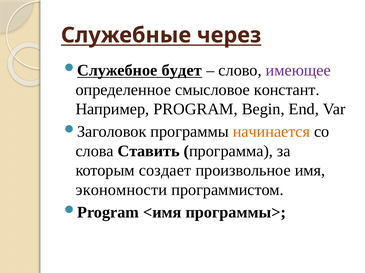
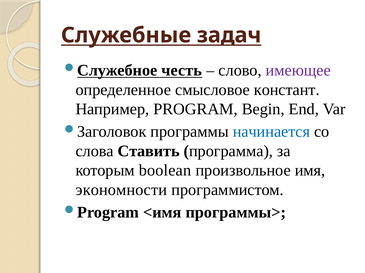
через: через -> задач (229, 35)
будет: будет -> честь (182, 70)
начинается colour: orange -> blue (271, 132)
создает: создает -> boolean (165, 171)
